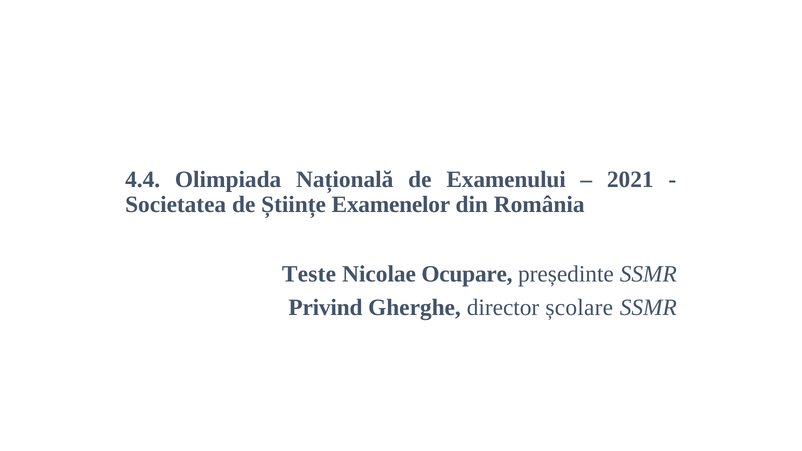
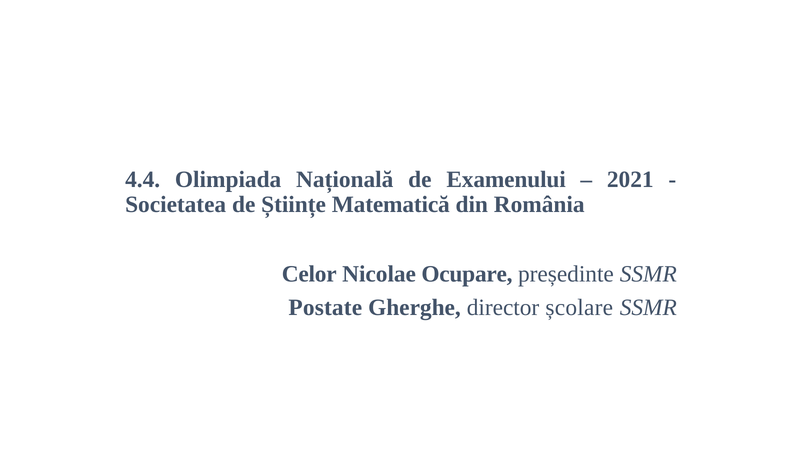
Examenelor: Examenelor -> Matematică (391, 205)
Teste: Teste -> Celor (309, 274)
Privind: Privind -> Postate (325, 308)
